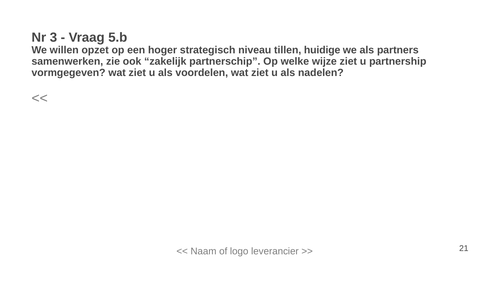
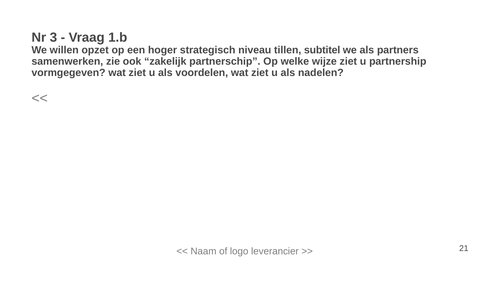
5.b: 5.b -> 1.b (118, 37)
huidige: huidige -> subtitel (322, 50)
